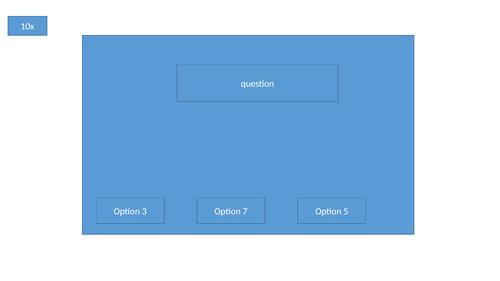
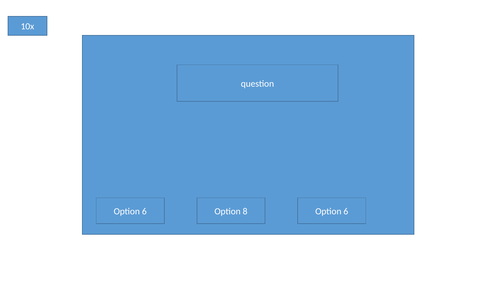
3: 3 -> 6 (144, 212)
7: 7 -> 8 (245, 212)
5: 5 -> 6 (346, 212)
